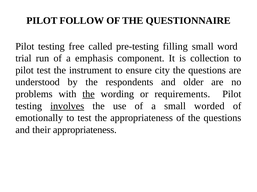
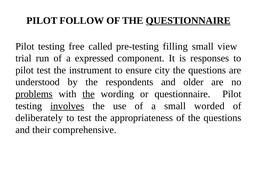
QUESTIONNAIRE underline: none -> present (188, 21)
word: word -> view (227, 47)
emphasis: emphasis -> expressed (94, 58)
collection: collection -> responses (210, 58)
problems underline: none -> present (34, 94)
or requirements: requirements -> questionnaire (182, 94)
emotionally: emotionally -> deliberately (39, 118)
their appropriateness: appropriateness -> comprehensive (85, 130)
